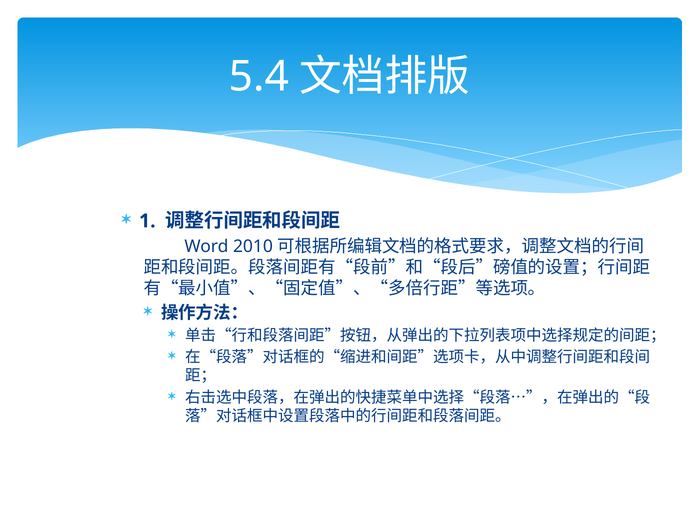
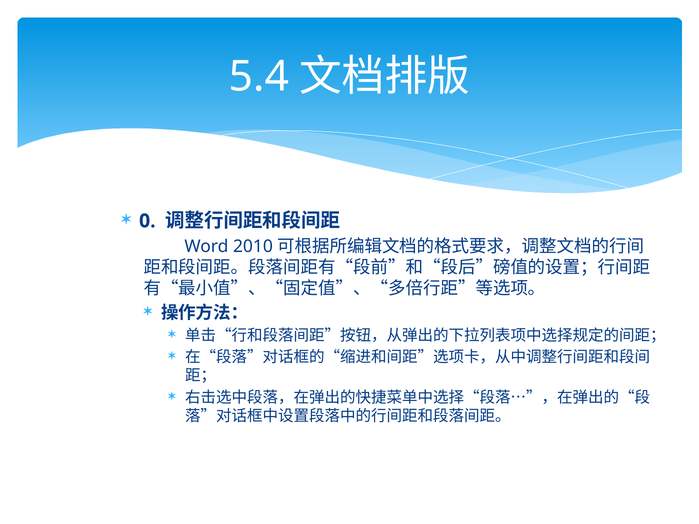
1: 1 -> 0 (147, 221)
